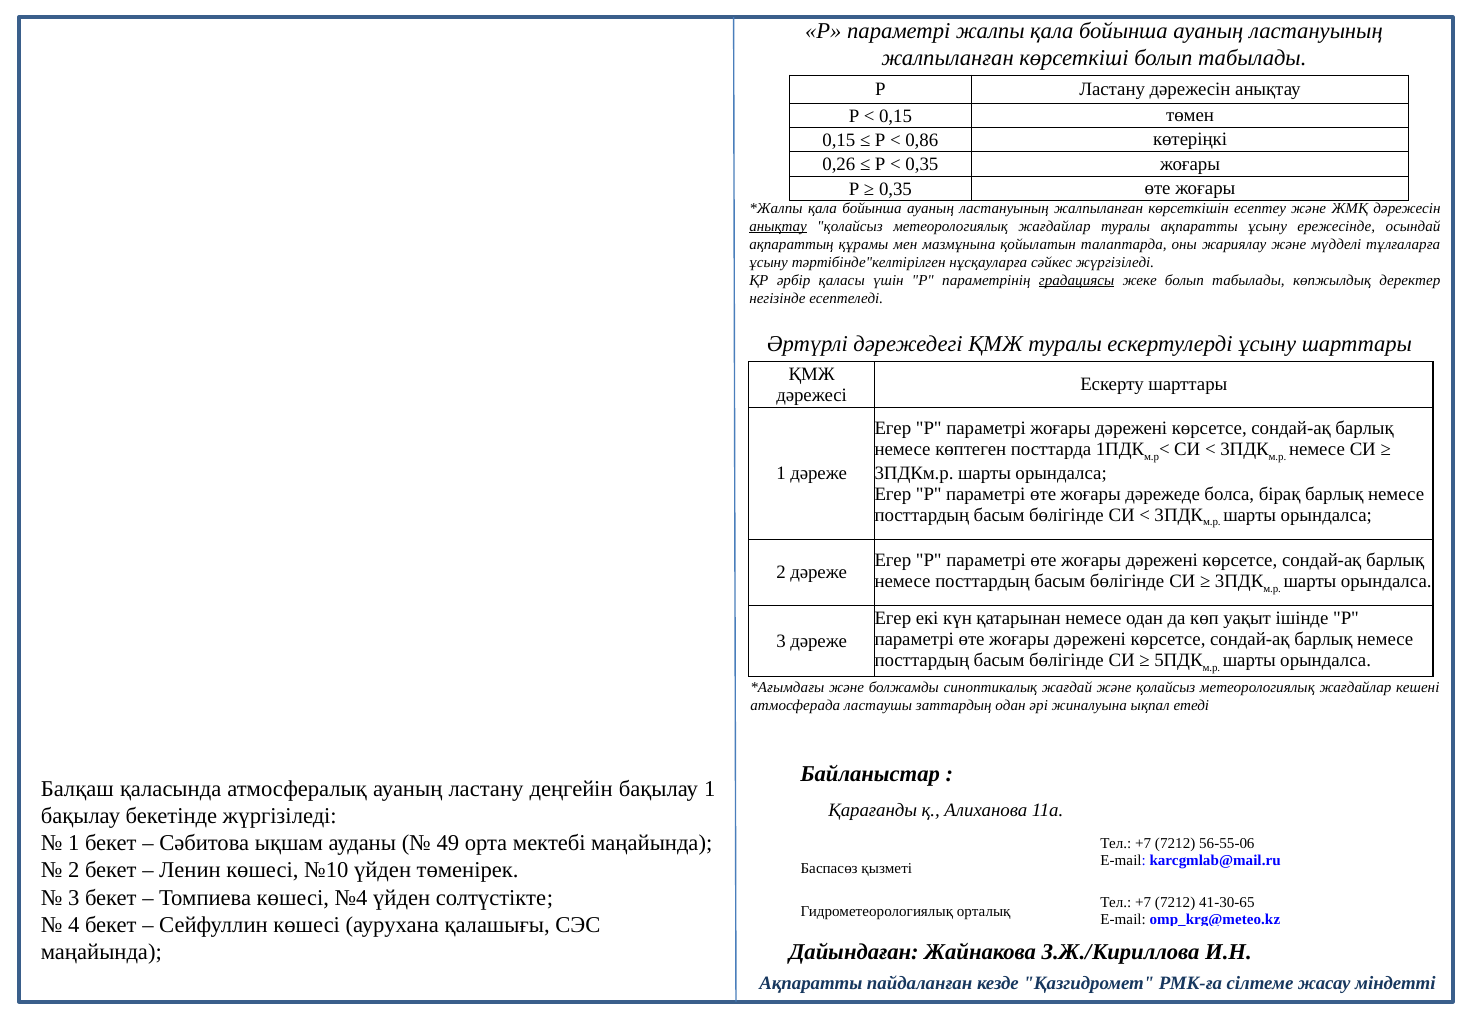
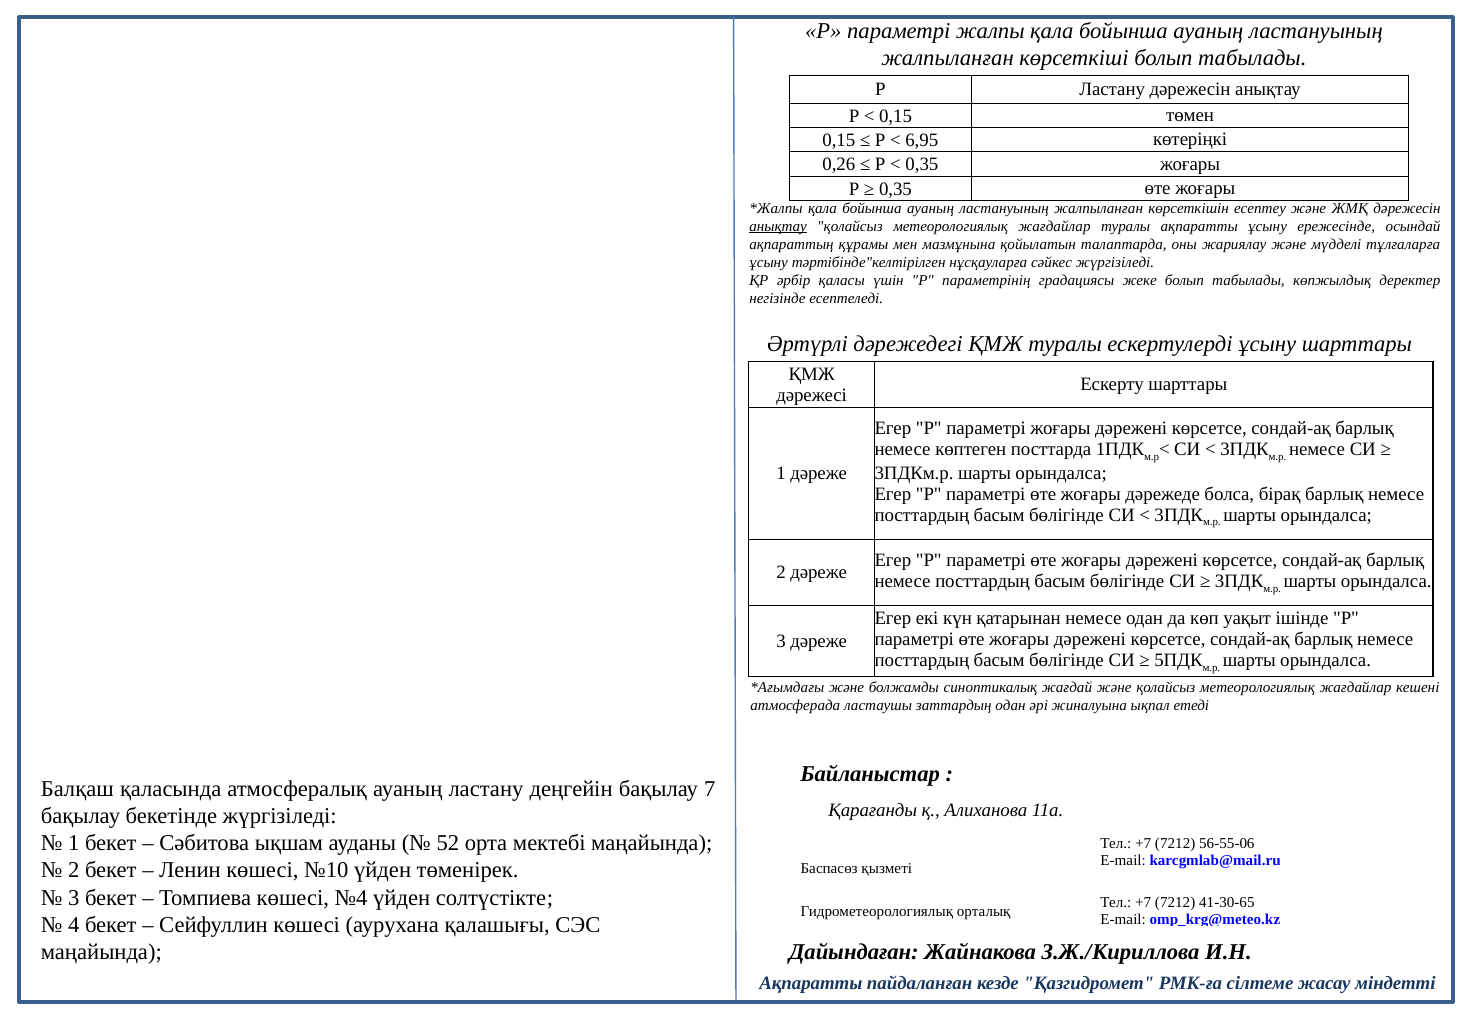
0,86: 0,86 -> 6,95 (922, 140)
градациясы underline: present -> none (1077, 280)
бақылау 1: 1 -> 7 (710, 789)
49: 49 -> 52 (448, 843)
